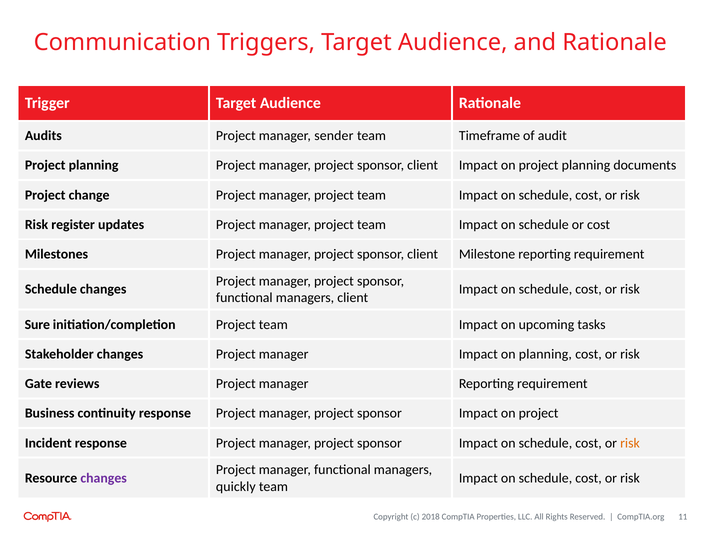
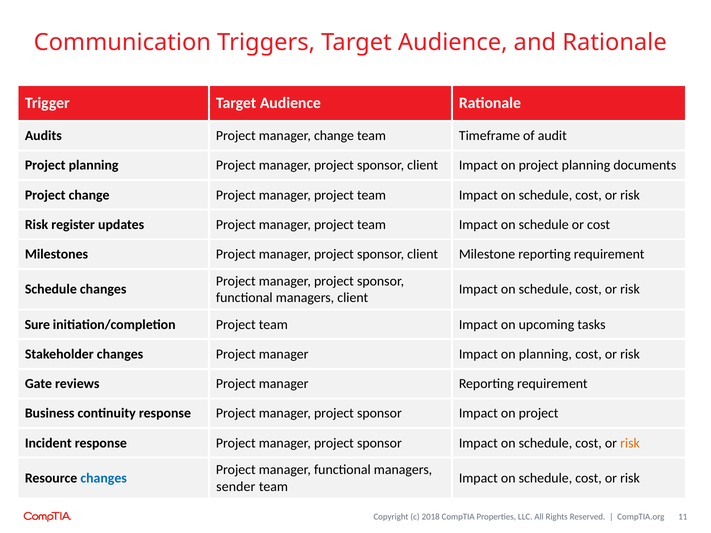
manager sender: sender -> change (334, 136)
changes colour: purple -> blue (104, 478)
quickly: quickly -> sender (236, 487)
